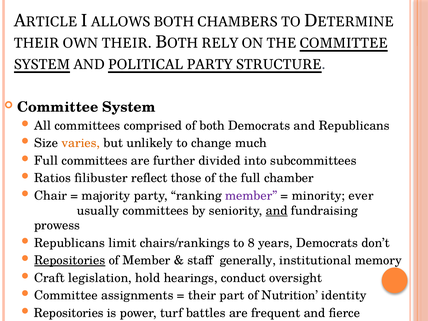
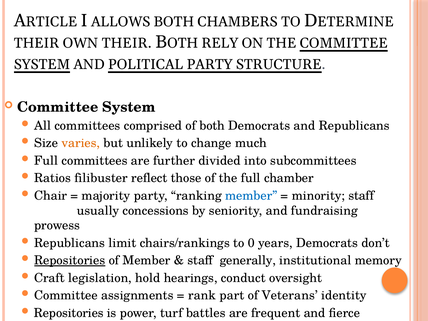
member colour: purple -> blue (251, 196)
minority ever: ever -> staff (361, 196)
usually committees: committees -> concessions (156, 211)
and underline: present -> none (277, 211)
8: 8 -> 0 (251, 243)
their: their -> rank (202, 295)
Nutrition: Nutrition -> Veterans (290, 295)
